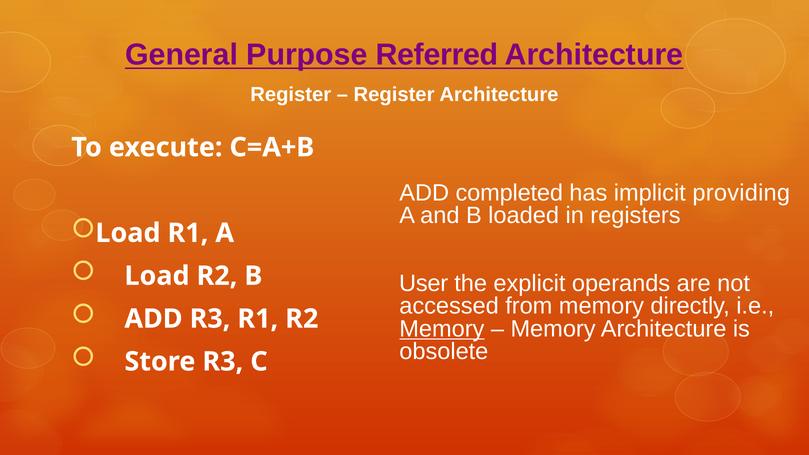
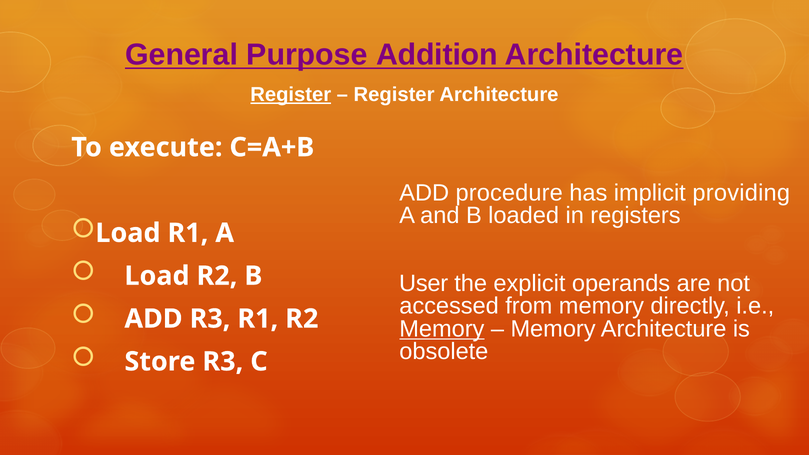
Referred: Referred -> Addition (437, 55)
Register underline: none -> present (291, 95)
completed: completed -> procedure (509, 193)
